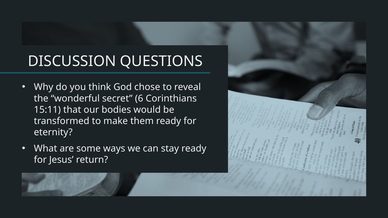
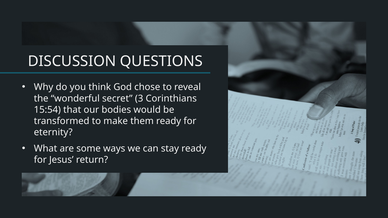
6: 6 -> 3 (139, 99)
15:11: 15:11 -> 15:54 (47, 110)
